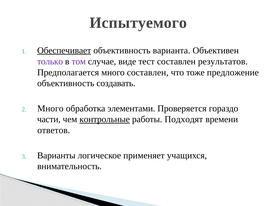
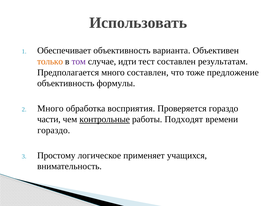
Испытуемого: Испытуемого -> Использовать (138, 23)
Обеспечивает underline: present -> none (64, 50)
только colour: purple -> orange (50, 61)
виде: виде -> идти (127, 61)
результатов: результатов -> результатам (223, 61)
создавать: создавать -> формулы (116, 83)
элементами: элементами -> восприятия (131, 108)
ответов: ответов -> гораздо (54, 130)
Варианты: Варианты -> Простому (56, 155)
